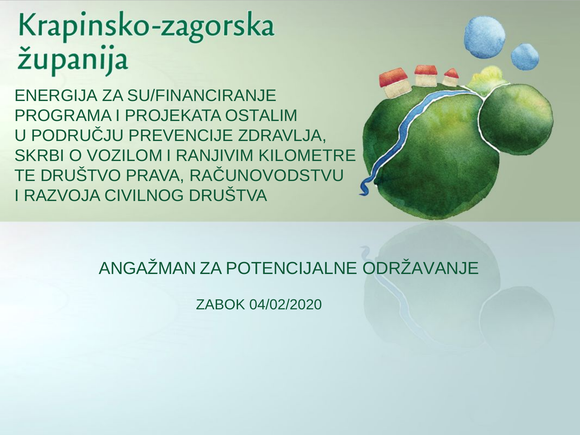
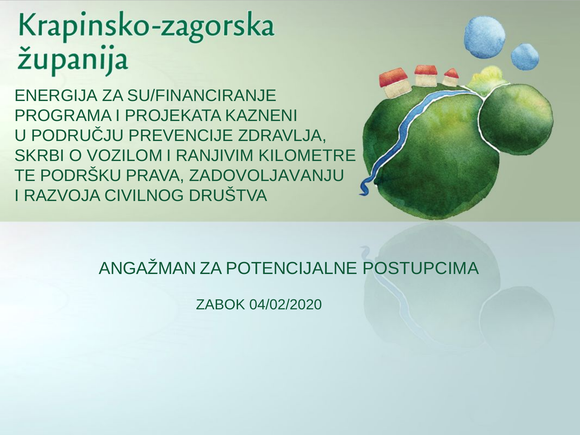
OSTALIM: OSTALIM -> KAZNENI (261, 116)
DRUŠTVO: DRUŠTVO -> PODRŠKU (81, 176)
RAČUNOVODSTVU: RAČUNOVODSTVU -> ZADOVOLJAVANJU (267, 176)
ODRŽAVANJE: ODRŽAVANJE -> POSTUPCIMA (421, 269)
